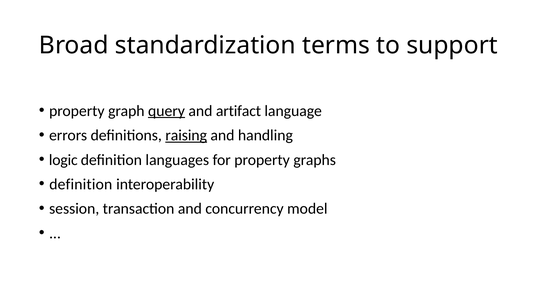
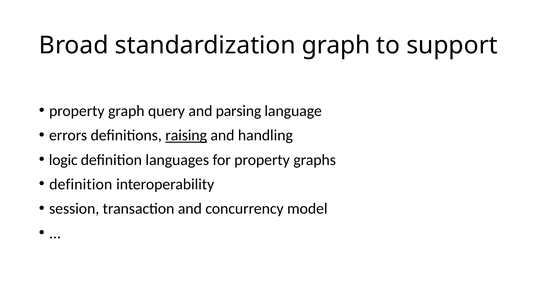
standardization terms: terms -> graph (336, 45)
query underline: present -> none (166, 111)
artifact: artifact -> parsing (238, 111)
